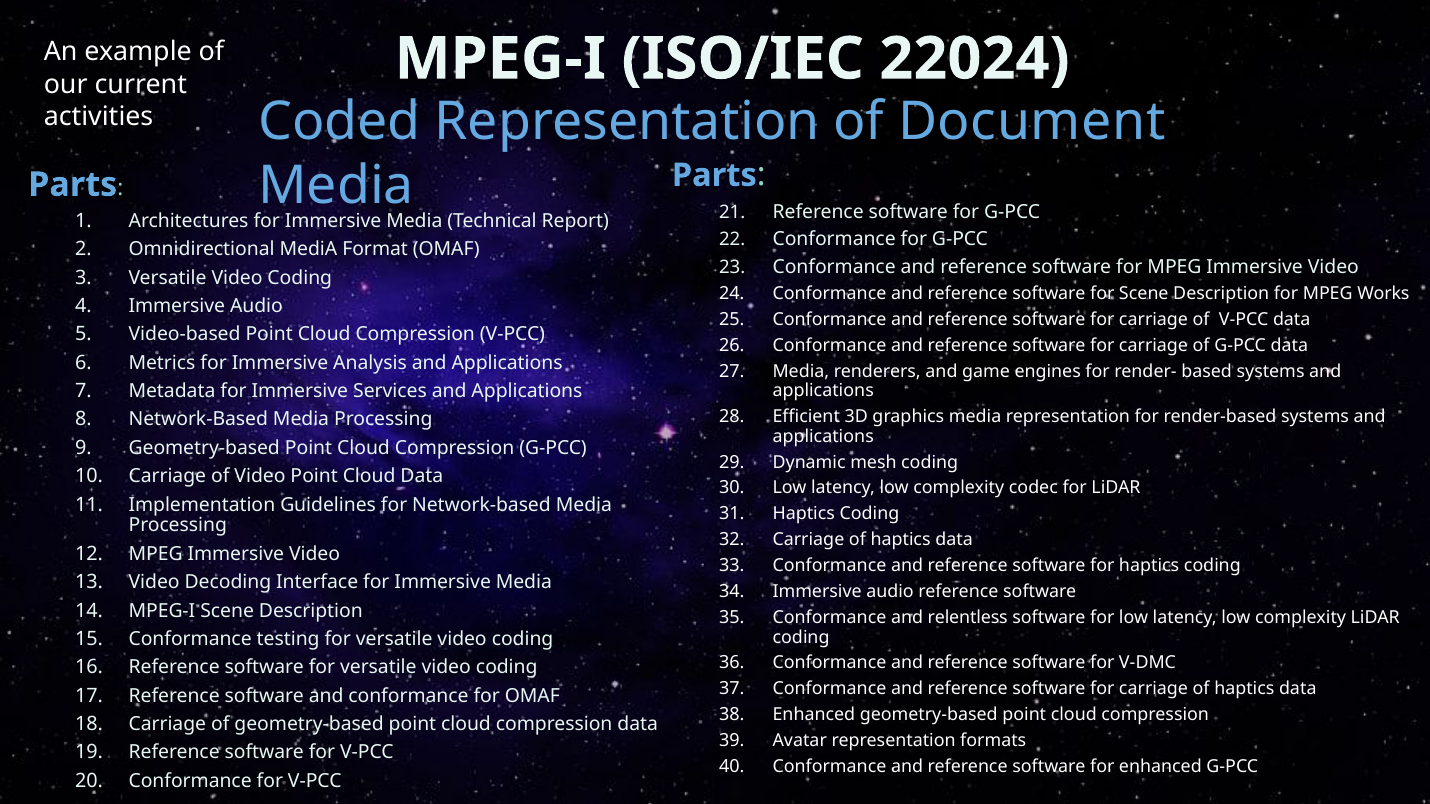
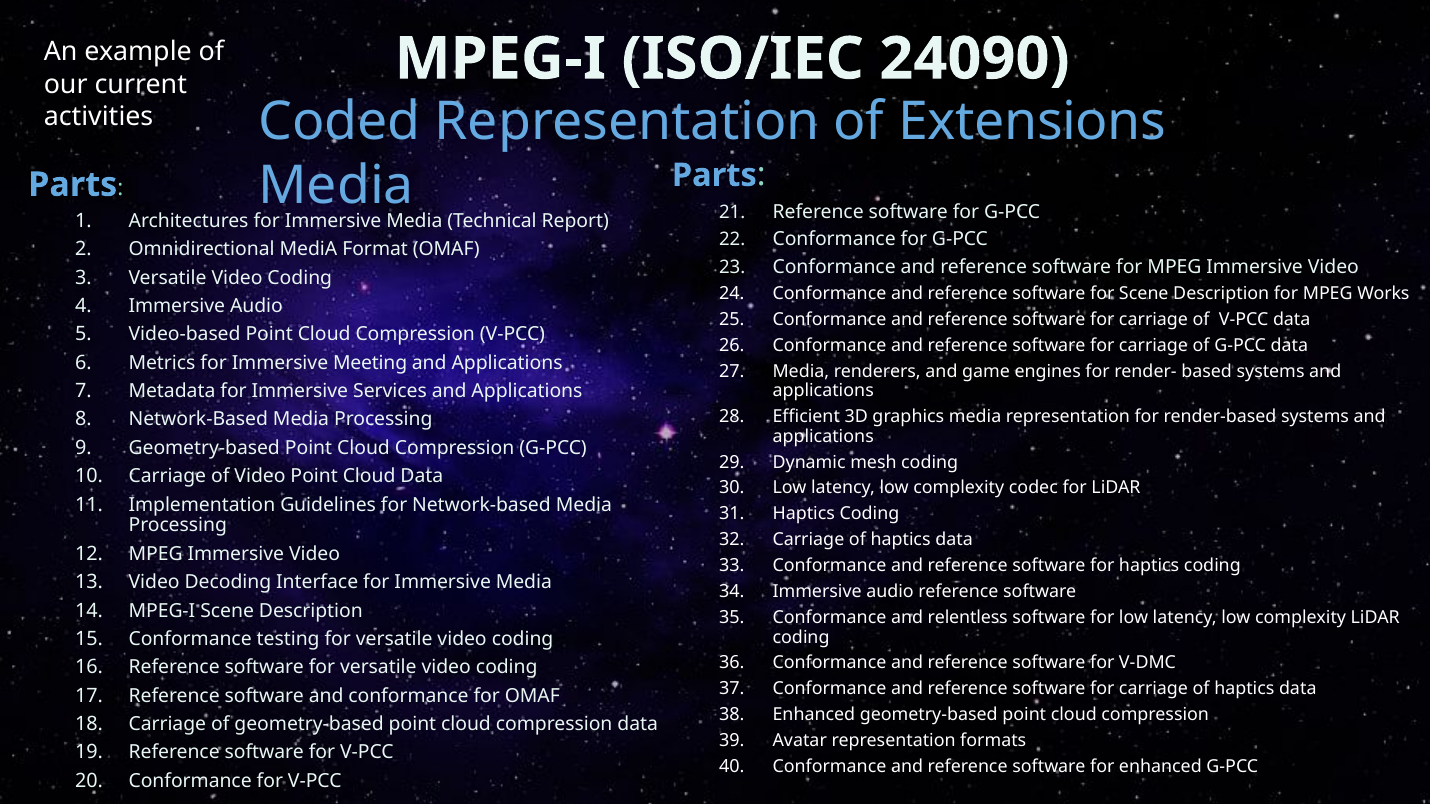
22024: 22024 -> 24090 (975, 59)
Document: Document -> Extensions (1032, 121)
Analysis: Analysis -> Meeting (370, 363)
